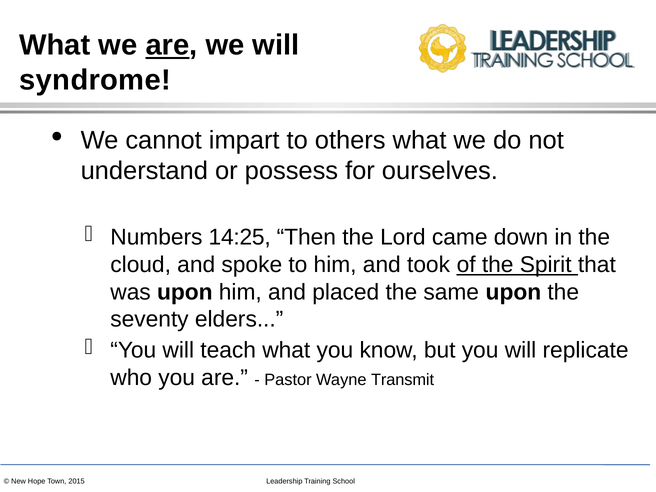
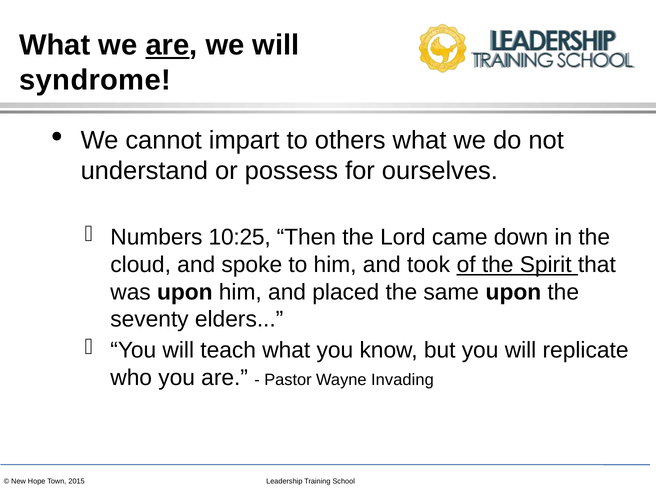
14:25: 14:25 -> 10:25 (240, 237)
Transmit: Transmit -> Invading (402, 380)
